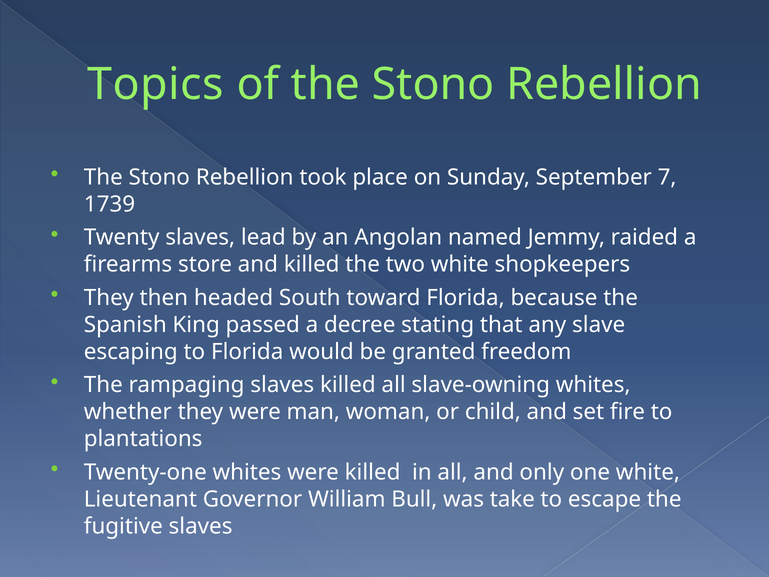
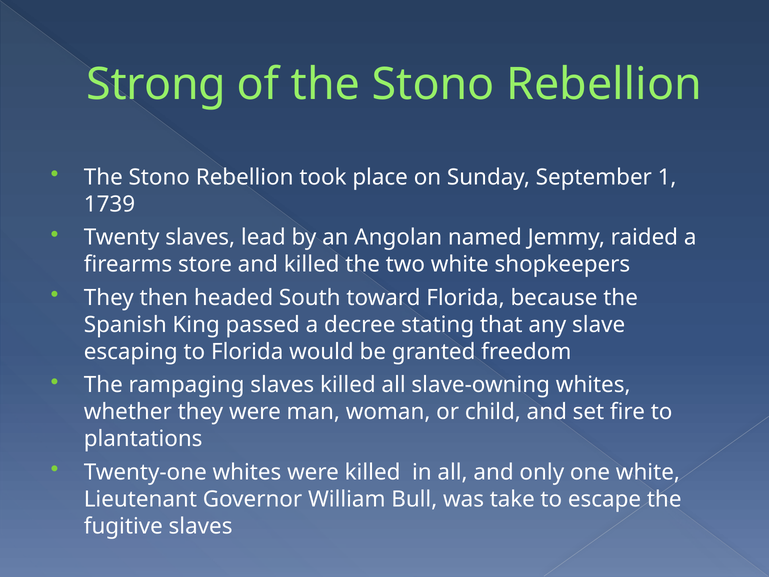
Topics: Topics -> Strong (156, 84)
7: 7 -> 1 (667, 177)
